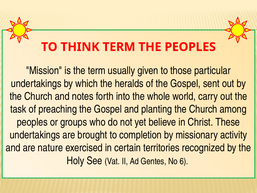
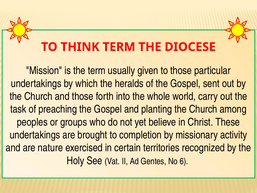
THE PEOPLES: PEOPLES -> DIOCESE (190, 47)
and notes: notes -> those (83, 96)
